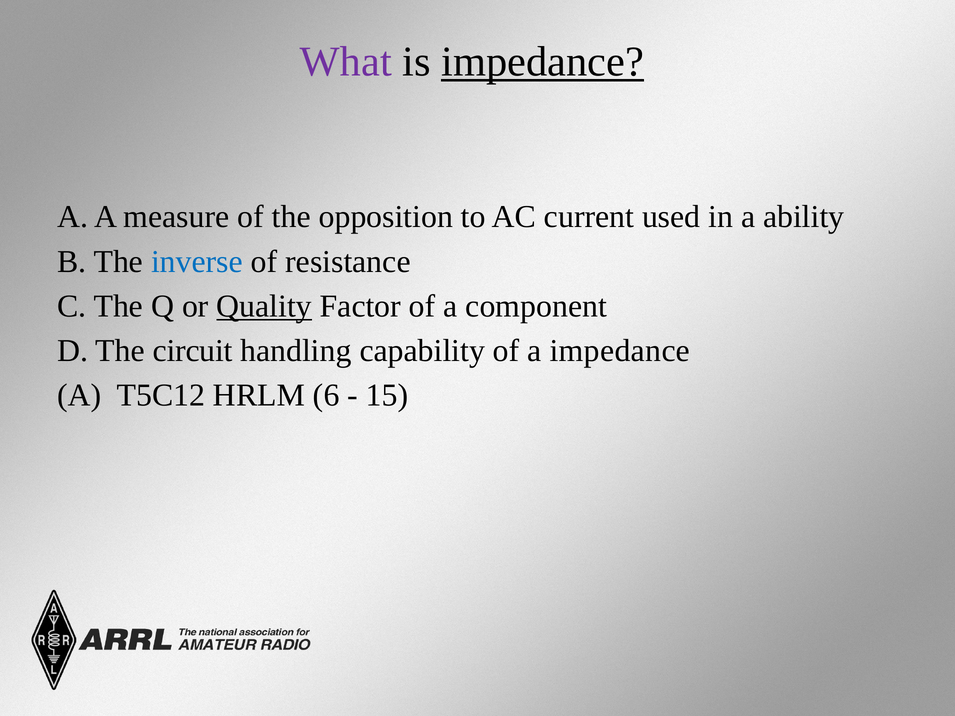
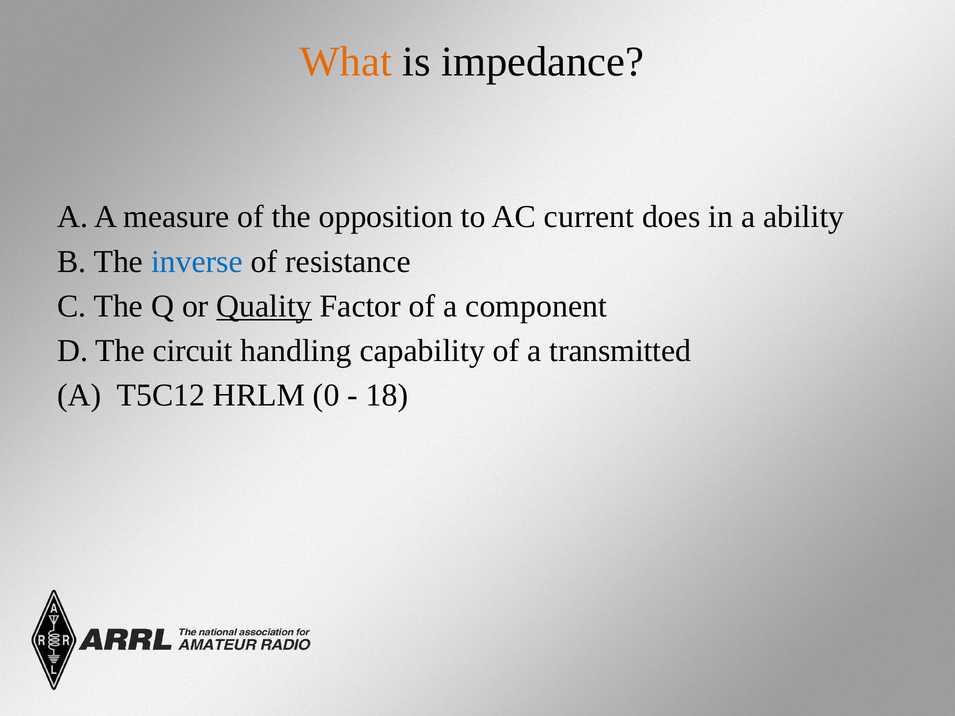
What colour: purple -> orange (346, 62)
impedance underline: present -> none (543, 62)
used: used -> does (671, 217)
a impedance: impedance -> transmitted (620, 351)
6: 6 -> 0 (326, 395)
15: 15 -> 18 (387, 395)
